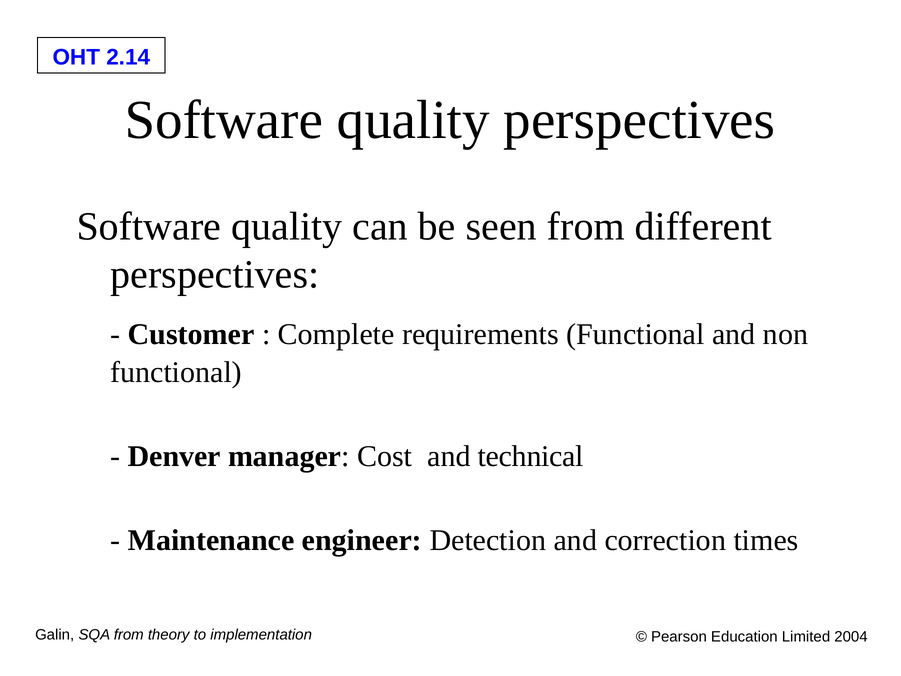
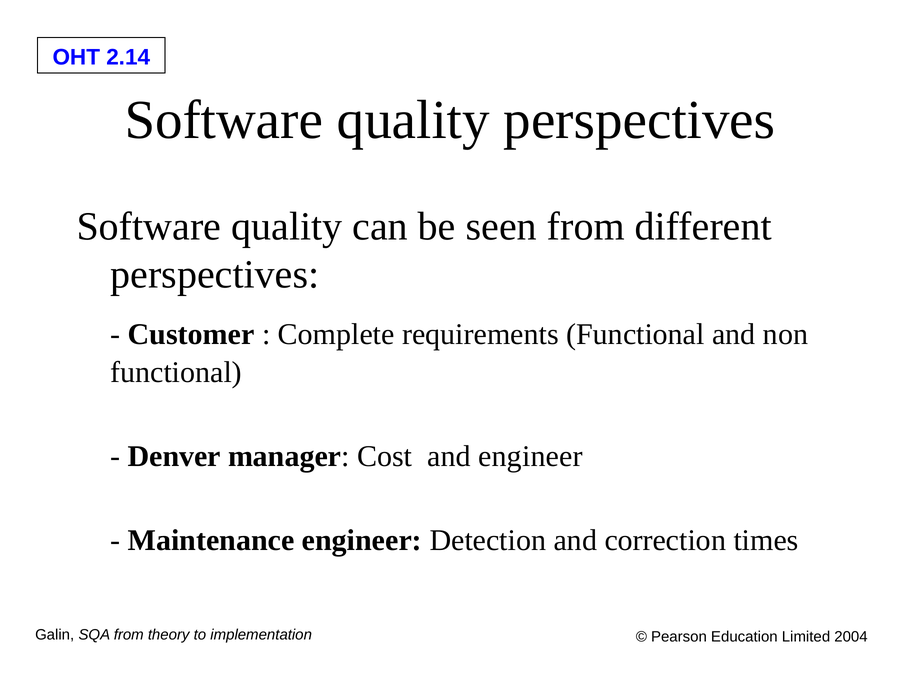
and technical: technical -> engineer (531, 456)
